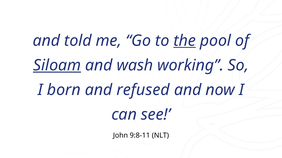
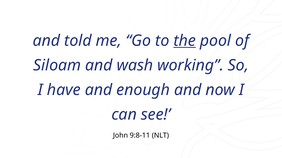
Siloam underline: present -> none (57, 66)
born: born -> have (64, 90)
refused: refused -> enough (143, 90)
